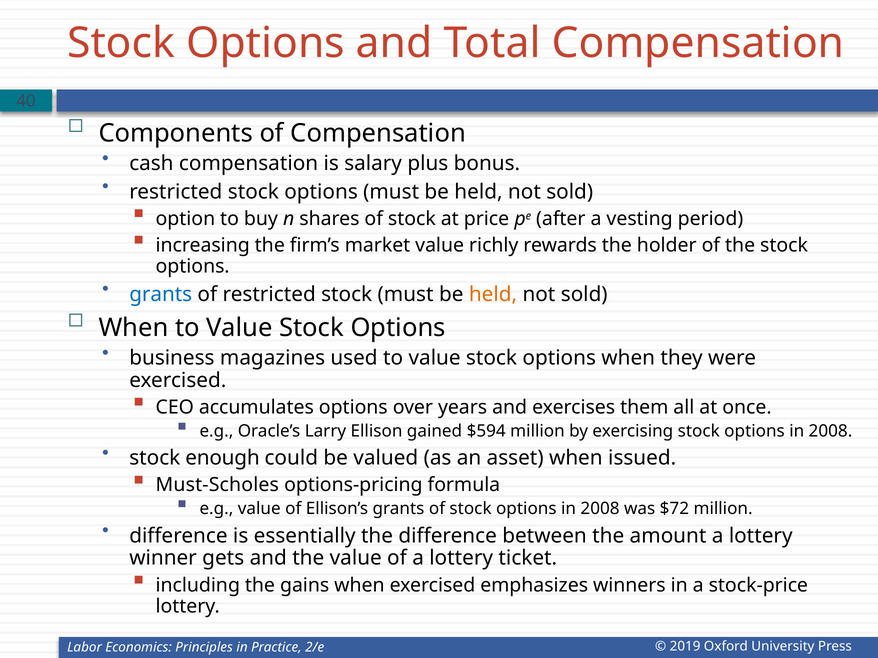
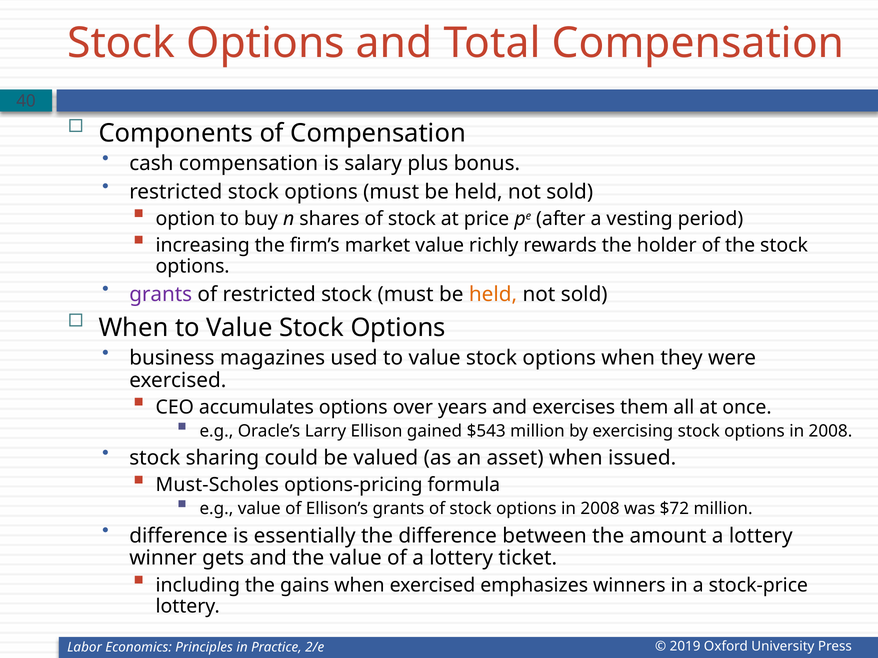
grants colour: blue -> purple (161, 294)
$594: $594 -> $543 (486, 431)
enough: enough -> sharing (222, 458)
